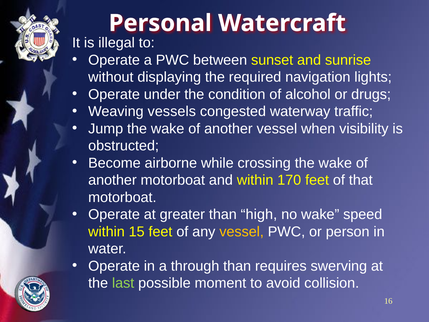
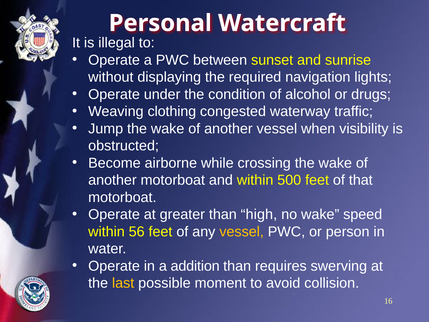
vessels: vessels -> clothing (172, 111)
170: 170 -> 500 (289, 180)
15: 15 -> 56 (137, 231)
through: through -> addition (195, 266)
last colour: light green -> yellow (123, 283)
